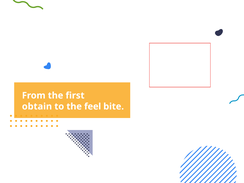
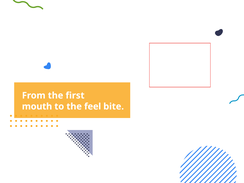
obtain: obtain -> mouth (37, 106)
